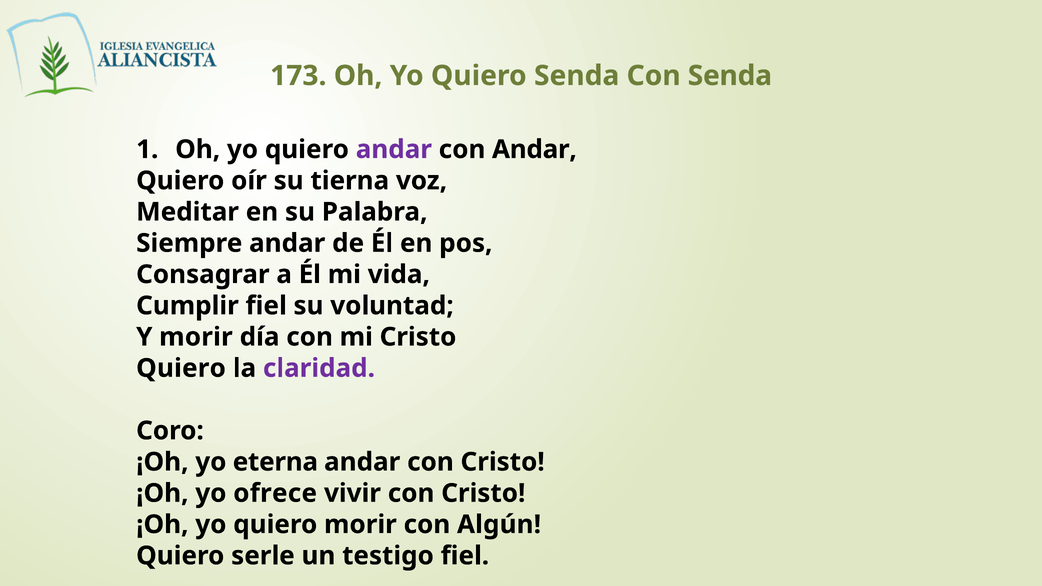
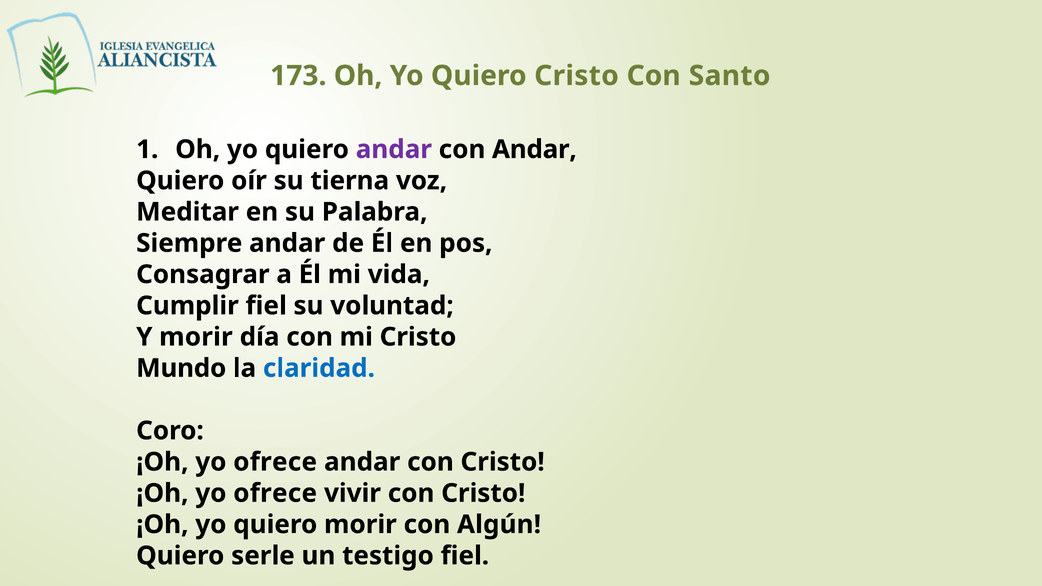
Quiero Senda: Senda -> Cristo (577, 76)
Con Senda: Senda -> Santo (730, 76)
Quiero: Quiero -> Mundo (181, 368)
claridad colour: purple -> blue (319, 368)
eterna: eterna -> ofrece (275, 462)
